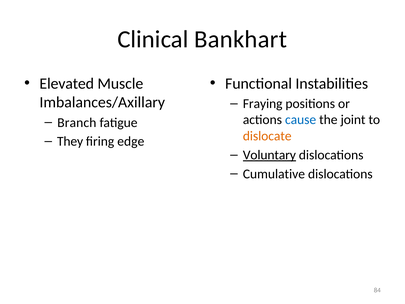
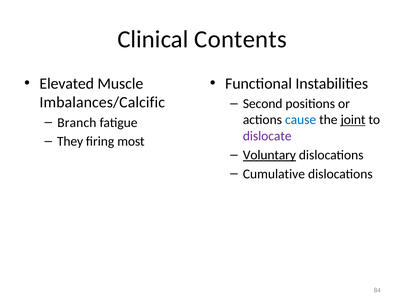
Bankhart: Bankhart -> Contents (241, 39)
Imbalances/Axillary: Imbalances/Axillary -> Imbalances/Calcific (102, 102)
Fraying: Fraying -> Second (263, 104)
joint underline: none -> present (353, 120)
dislocate colour: orange -> purple (267, 136)
edge: edge -> most (131, 141)
